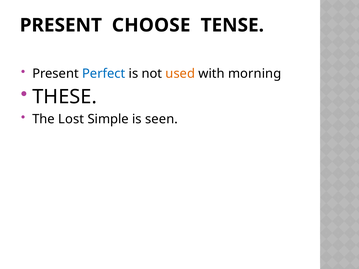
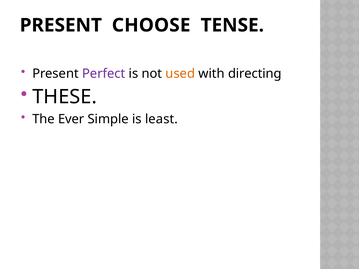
Perfect colour: blue -> purple (104, 74)
morning: morning -> directing (255, 74)
Lost: Lost -> Ever (71, 119)
seen: seen -> least (161, 119)
